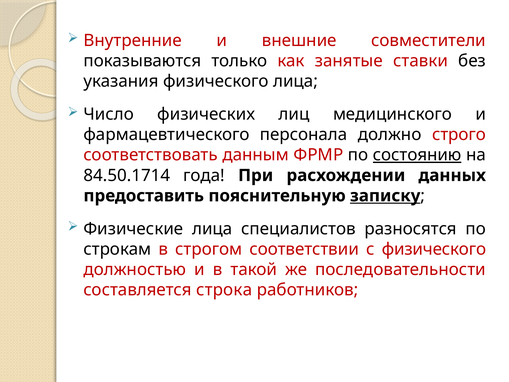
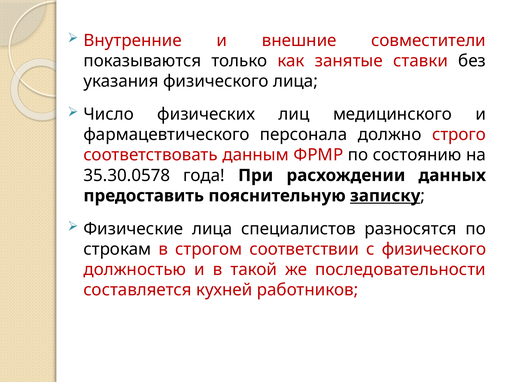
состоянию underline: present -> none (417, 155)
84.50.1714: 84.50.1714 -> 35.30.0578 (127, 175)
строка: строка -> кухней (224, 290)
